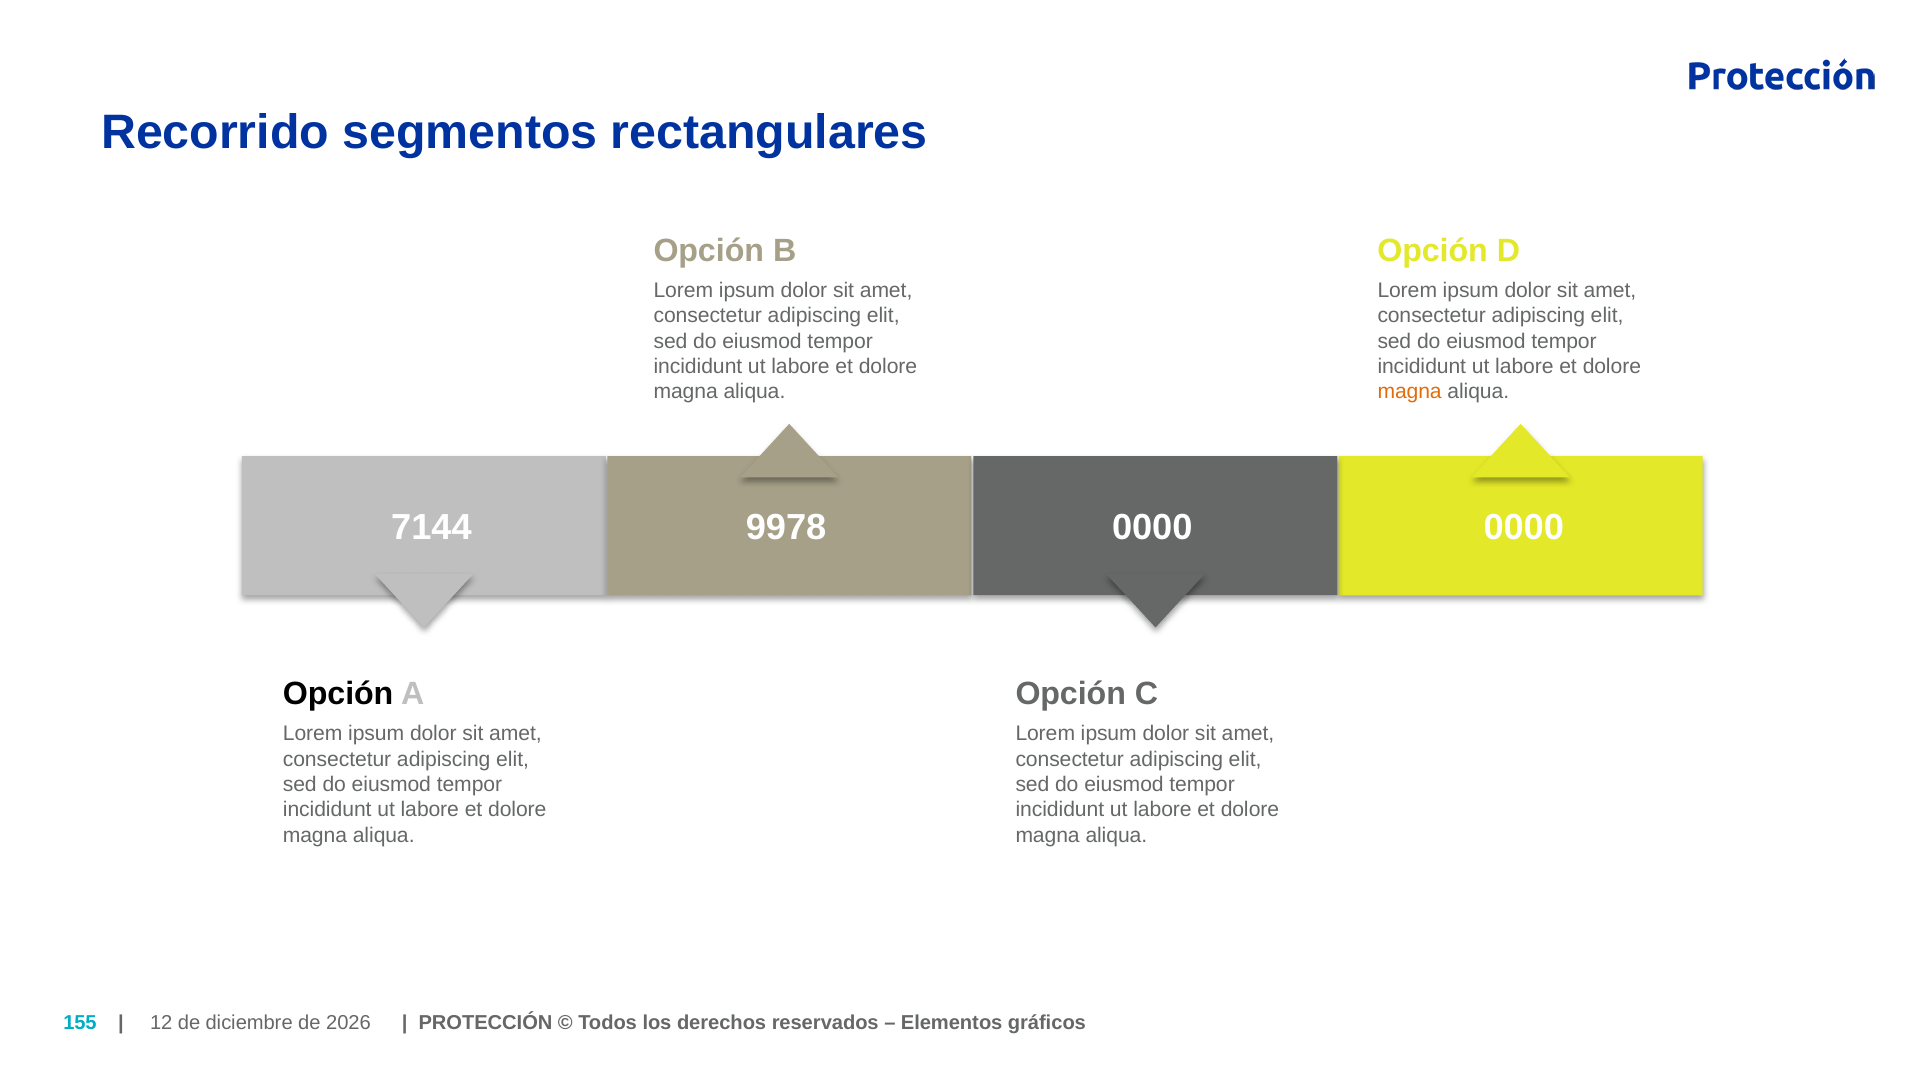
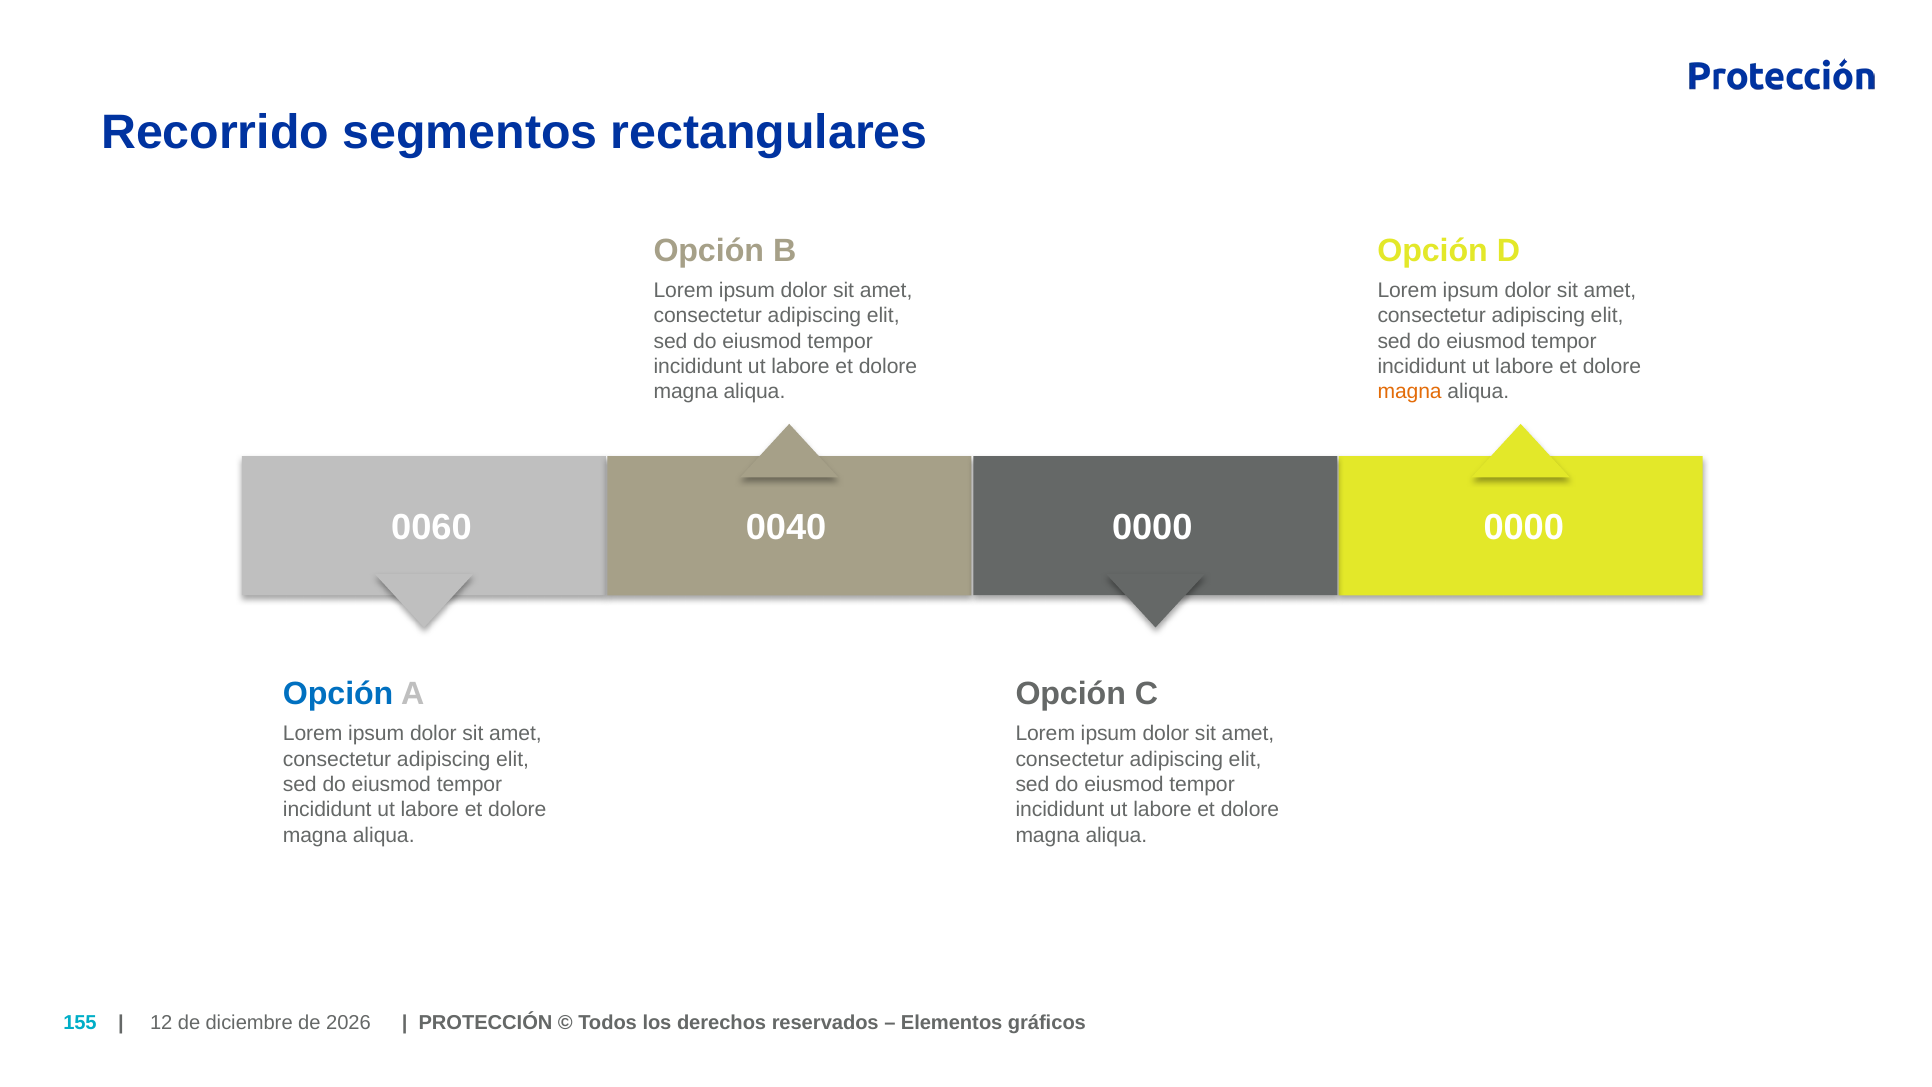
7144: 7144 -> 0060 (431, 528)
9978: 9978 -> 0040 (786, 528)
Opción colour: black -> blue (338, 694)
